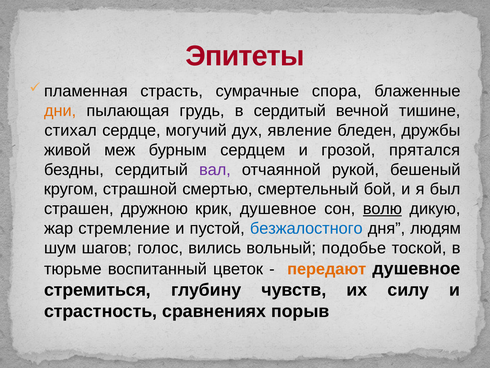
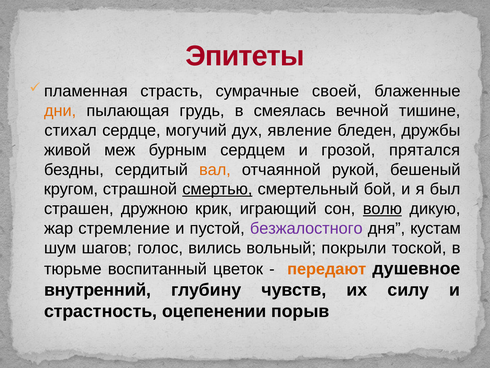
спора: спора -> своей (337, 91)
в сердитый: сердитый -> смеялась (290, 111)
вал colour: purple -> orange (215, 169)
смертью underline: none -> present (217, 189)
крик душевное: душевное -> играющий (278, 209)
безжалостного colour: blue -> purple (306, 228)
людям: людям -> кустам (436, 228)
подобье: подобье -> покрыли (354, 248)
стремиться: стремиться -> внутренний (97, 290)
сравнениях: сравнениях -> оцепенении (214, 311)
